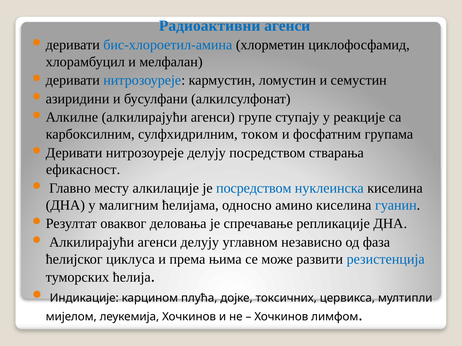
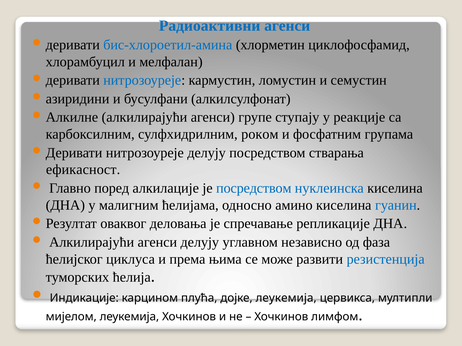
током: током -> роком (260, 134)
месту: месту -> поред (112, 188)
дојке токсичних: токсичних -> леукемија (286, 299)
